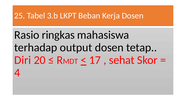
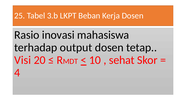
ringkas: ringkas -> inovasi (58, 35)
Diri: Diri -> Visi (23, 60)
17: 17 -> 10 (95, 60)
